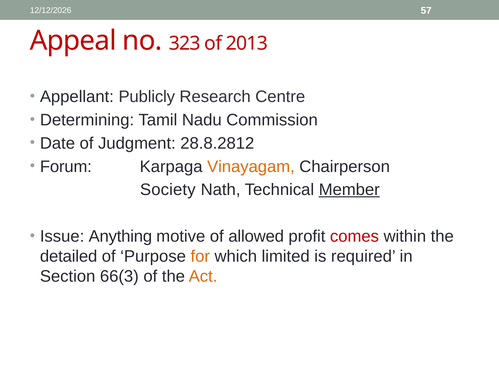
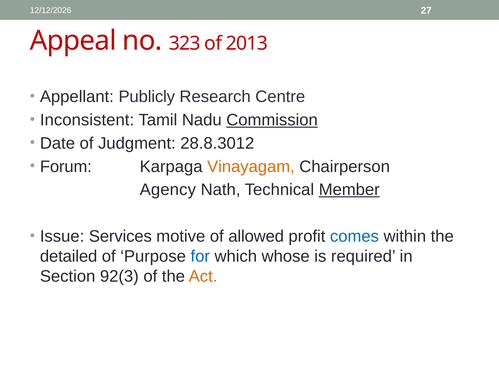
57: 57 -> 27 (426, 11)
Determining: Determining -> Inconsistent (87, 120)
Commission underline: none -> present (272, 120)
28.8.2812: 28.8.2812 -> 28.8.3012 (217, 143)
Society: Society -> Agency (168, 190)
Anything: Anything -> Services (120, 236)
comes colour: red -> blue (354, 236)
for colour: orange -> blue (200, 256)
limited: limited -> whose (286, 256)
66(3: 66(3 -> 92(3 (119, 276)
